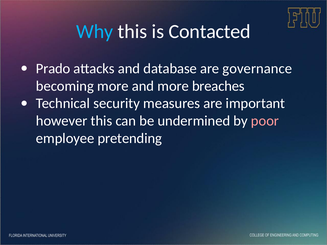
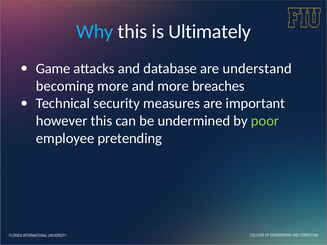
Contacted: Contacted -> Ultimately (210, 32)
Prado: Prado -> Game (53, 69)
governance: governance -> understand (257, 69)
poor colour: pink -> light green (265, 121)
